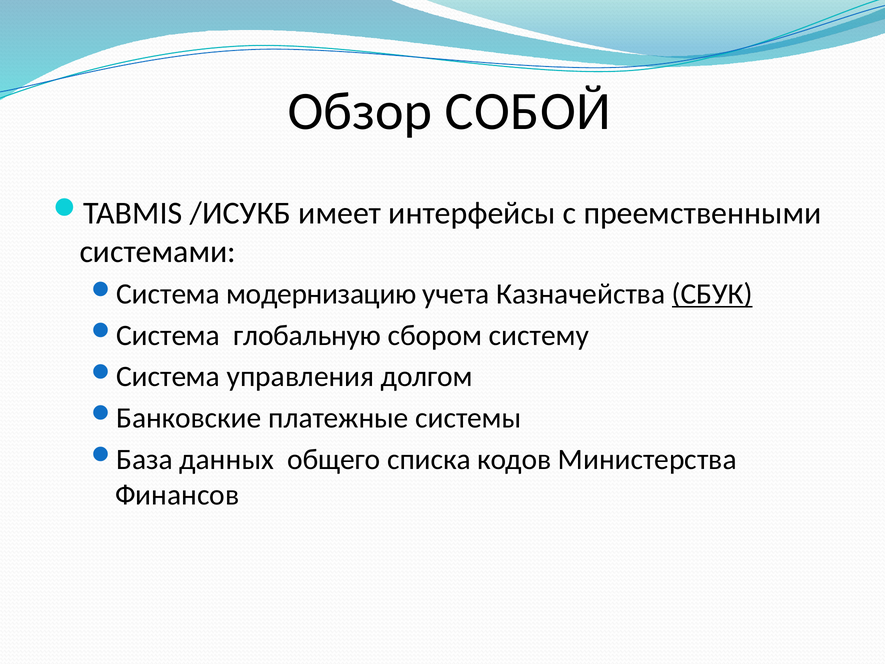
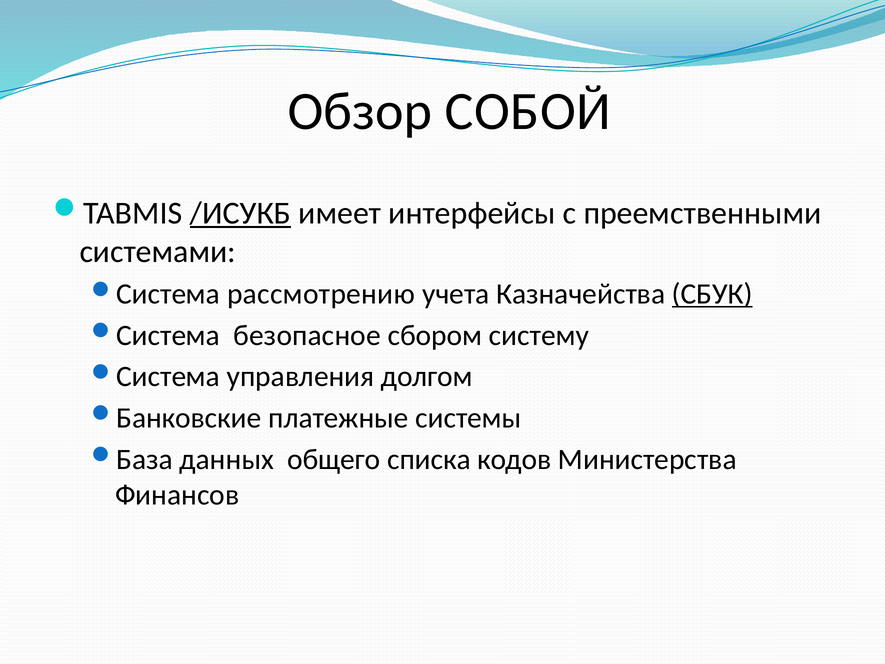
/ИСУКБ underline: none -> present (240, 213)
модернизацию: модернизацию -> рассмотрению (321, 294)
глобальную: глобальную -> безопасное (307, 335)
